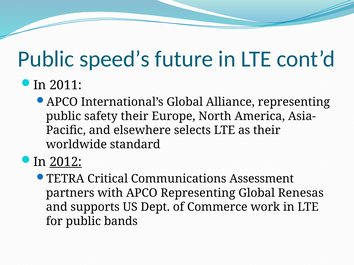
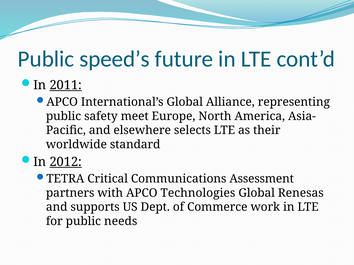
2011 underline: none -> present (66, 85)
safety their: their -> meet (135, 116)
APCO Representing: Representing -> Technologies (198, 193)
bands: bands -> needs (121, 222)
